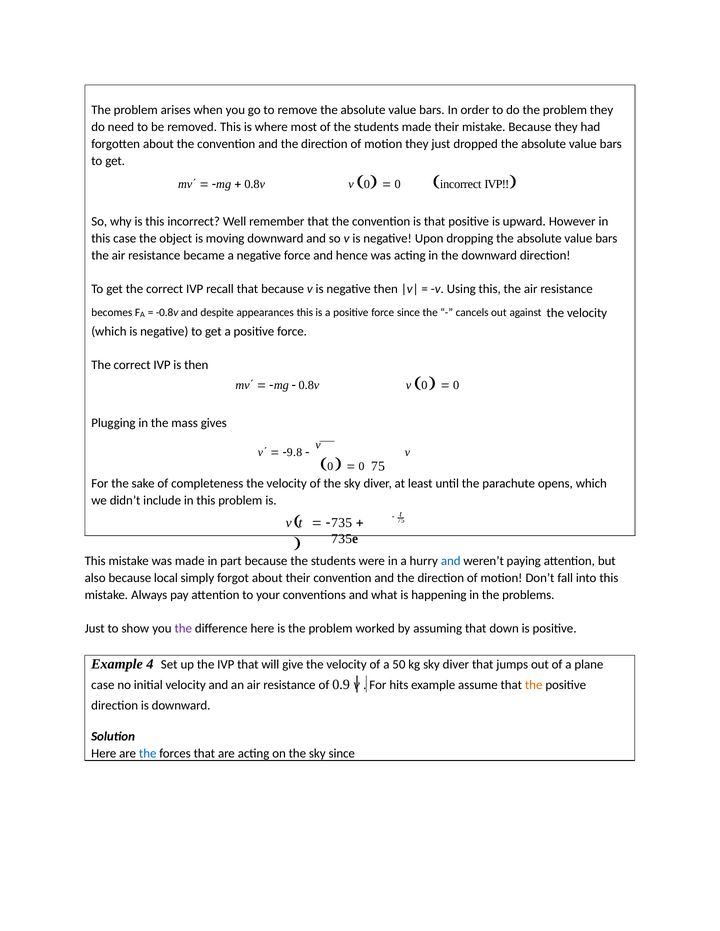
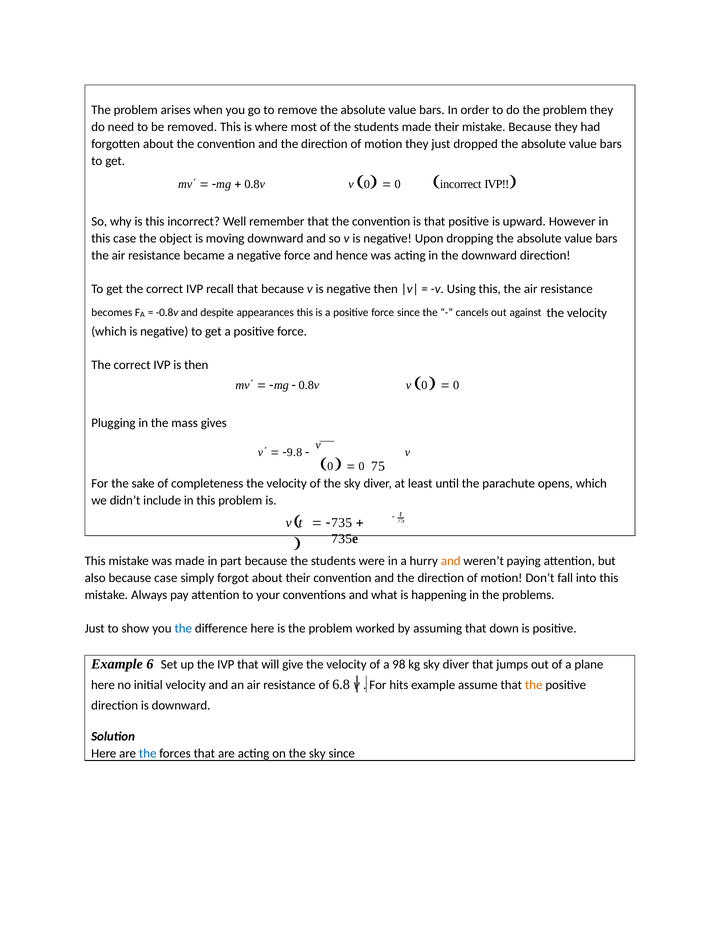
and colour: blue -> orange (451, 561)
because local: local -> case (166, 578)
the colour: purple -> blue (183, 629)
4: 4 -> 6 (150, 665)
50: 50 -> 98 (399, 665)
case: case -> here (103, 685)
0.9: 0.9 -> 6.8 (341, 685)
